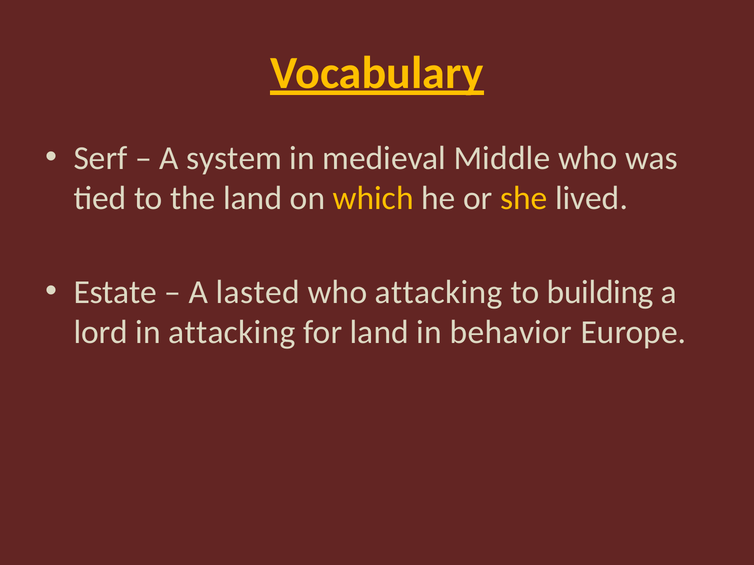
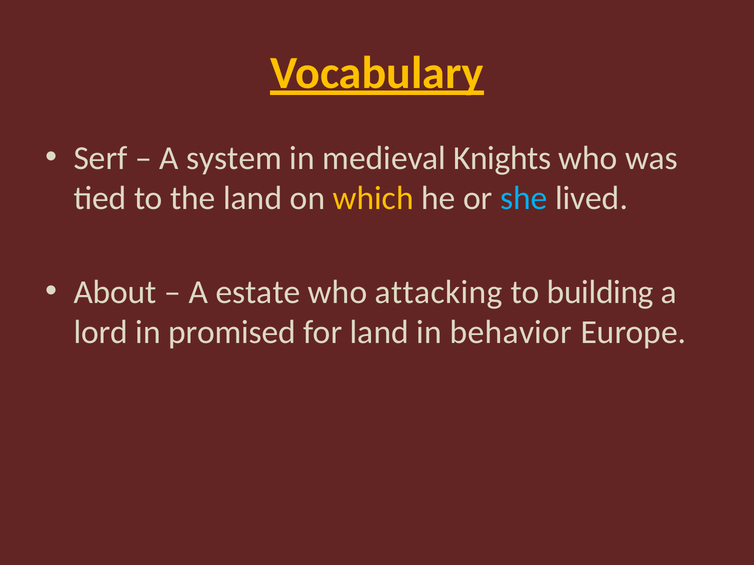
Middle: Middle -> Knights (502, 158)
she colour: yellow -> light blue (524, 198)
Estate: Estate -> About (115, 292)
lasted: lasted -> estate (258, 292)
in attacking: attacking -> promised (232, 332)
